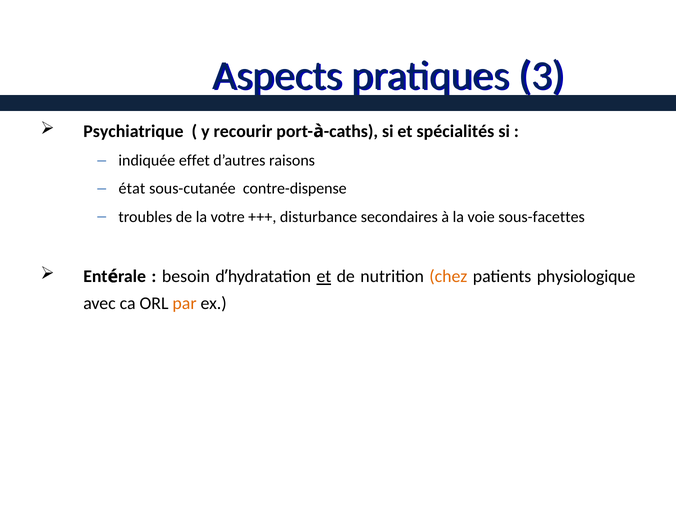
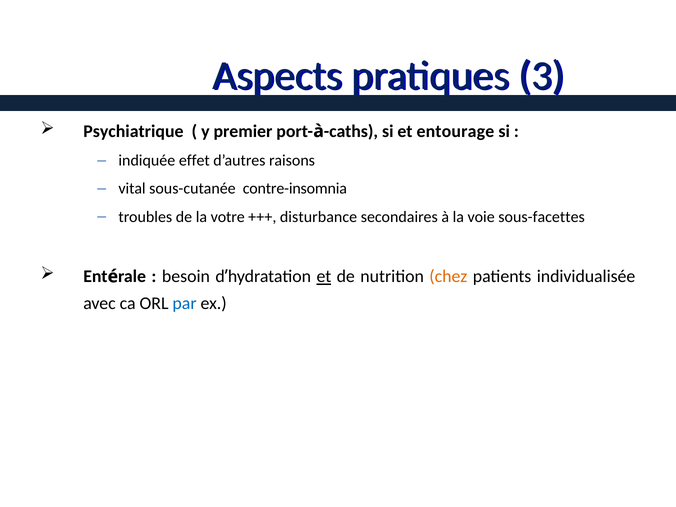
recourir: recourir -> premier (243, 131)
spécialités: spécialités -> entourage (455, 131)
état: état -> vital (132, 189)
contre-dispense: contre-dispense -> contre-insomnia (295, 189)
physiologique: physiologique -> individualisée (586, 276)
par colour: orange -> blue (185, 303)
